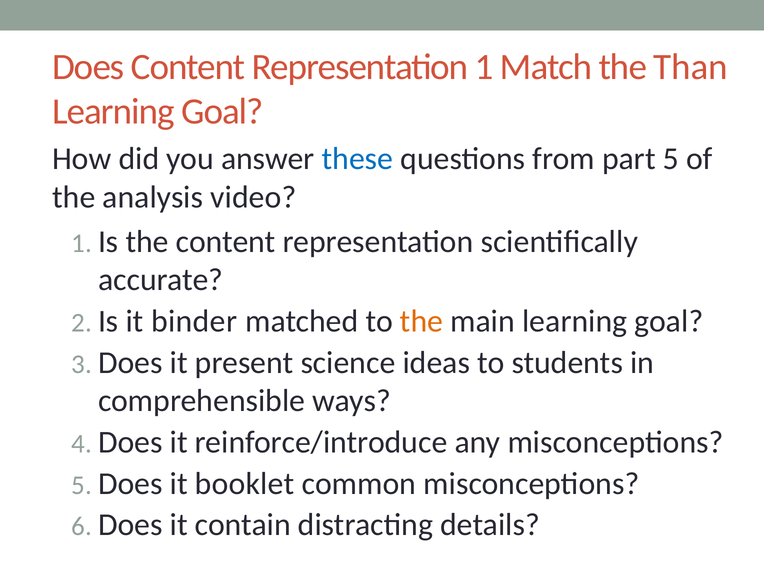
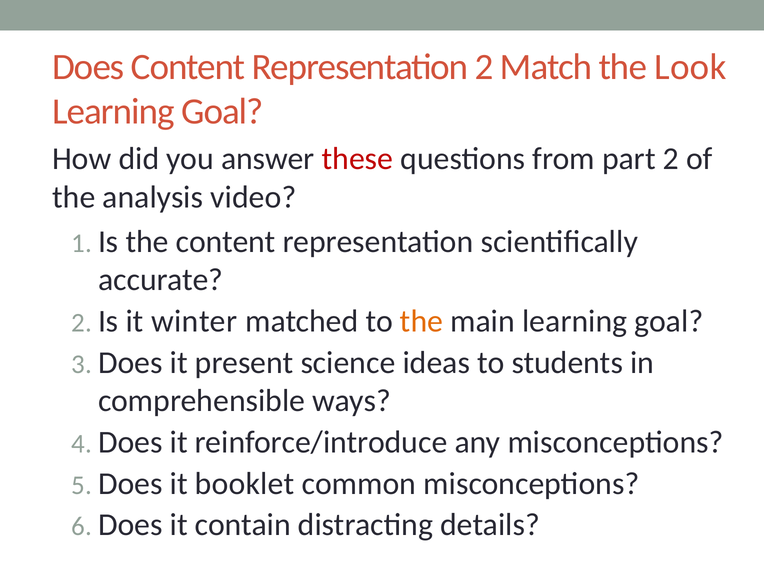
Representation 1: 1 -> 2 (484, 67)
Than: Than -> Look (690, 67)
these colour: blue -> red (357, 159)
part 5: 5 -> 2 (671, 159)
binder: binder -> winter (194, 321)
